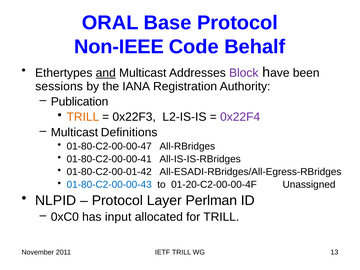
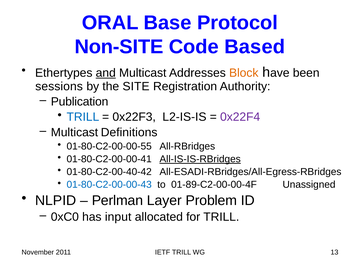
Non-IEEE: Non-IEEE -> Non-SITE (119, 47)
Behalf: Behalf -> Based (255, 47)
Block colour: purple -> orange (244, 73)
IANA: IANA -> SITE (136, 86)
TRILL colour: orange -> blue (83, 117)
01-80-C2-00-00-47: 01-80-C2-00-00-47 -> 01-80-C2-00-00-55 (109, 146)
All-IS-IS-RBridges underline: none -> present (200, 159)
01-80-C2-00-01-42: 01-80-C2-00-01-42 -> 01-80-C2-00-40-42 (109, 172)
01-20-C2-00-00-4F: 01-20-C2-00-00-4F -> 01-89-C2-00-00-4F (214, 185)
Protocol: Protocol -> Perlman (117, 200)
Perlman: Perlman -> Problem (211, 200)
